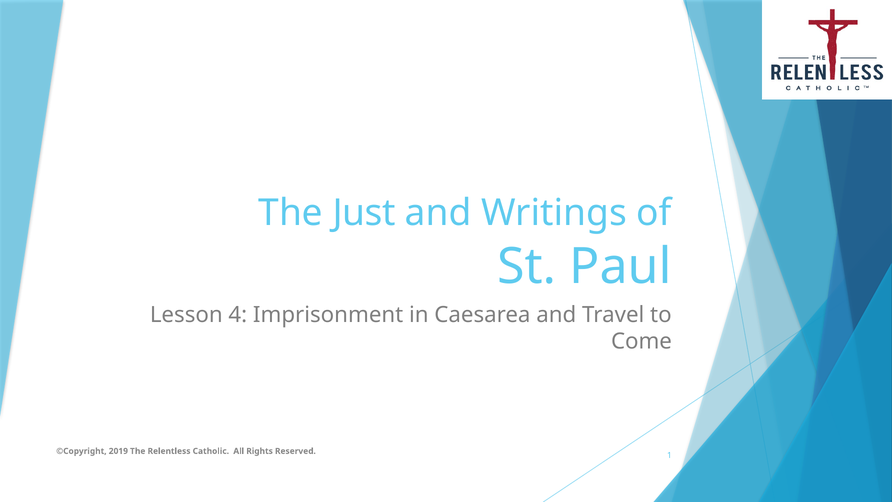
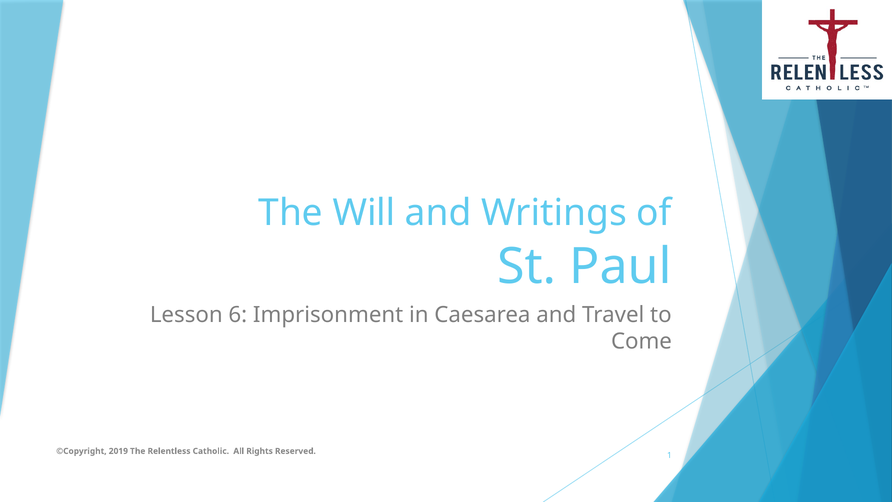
Just: Just -> Will (364, 213)
4: 4 -> 6 (238, 315)
